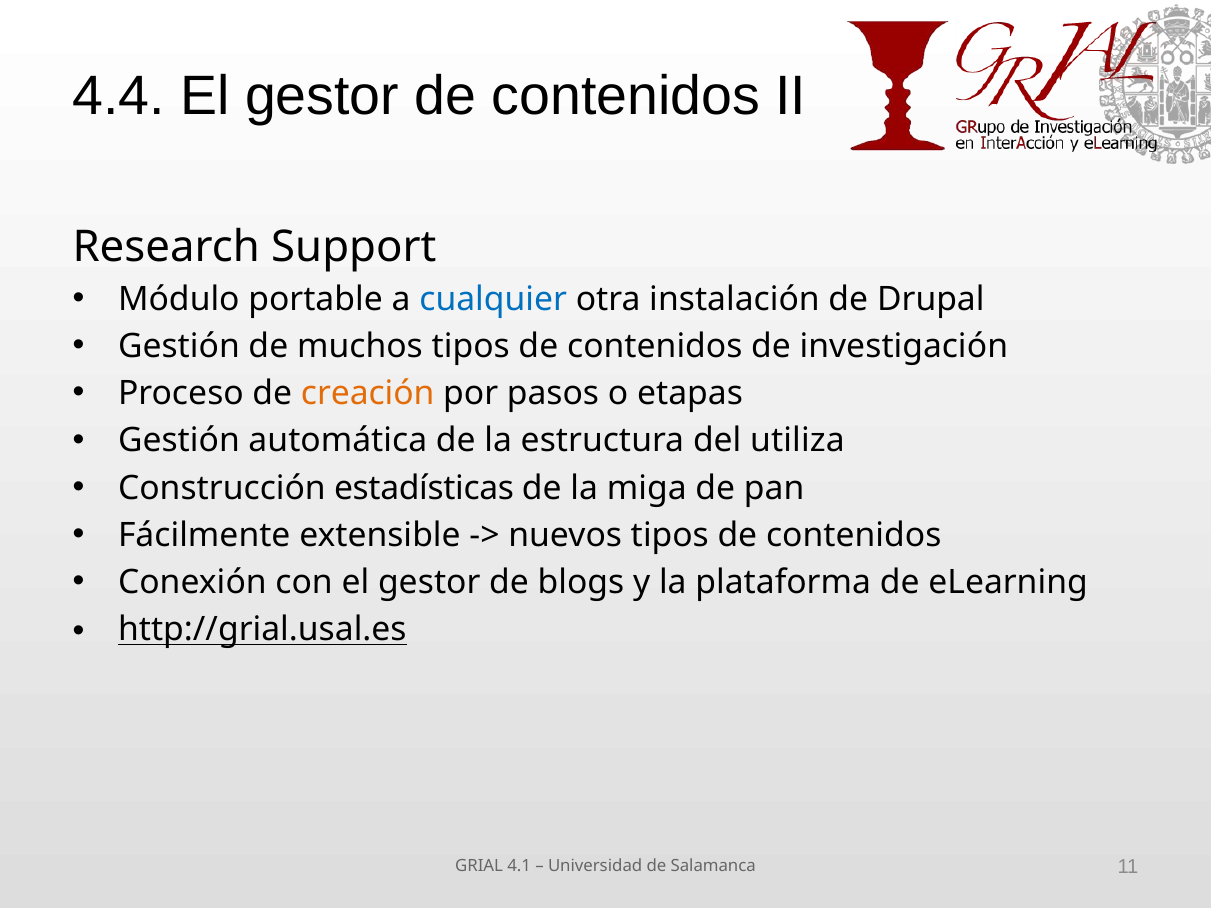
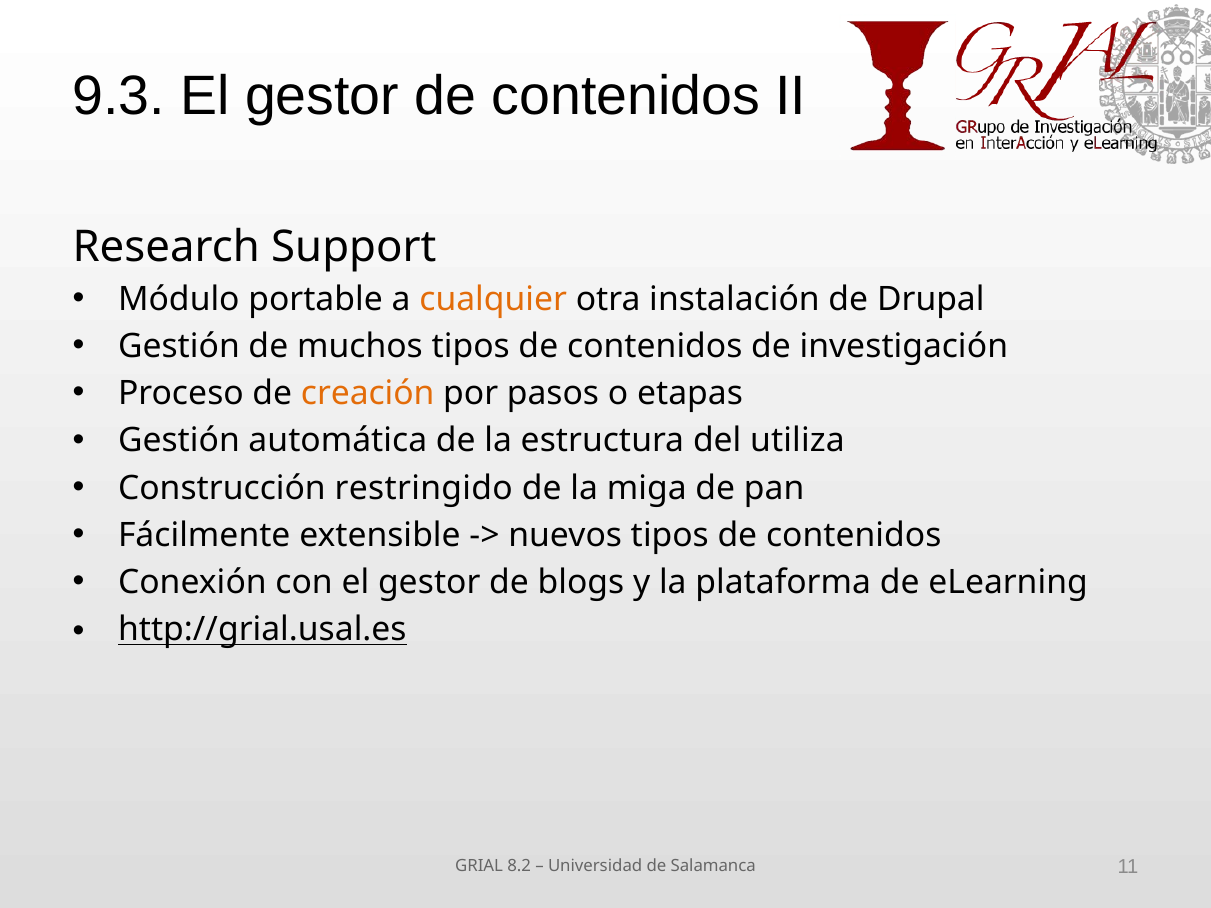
4.4: 4.4 -> 9.3 (119, 96)
cualquier colour: blue -> orange (493, 300)
estadísticas: estadísticas -> restringido (424, 488)
4.1: 4.1 -> 8.2 (519, 866)
